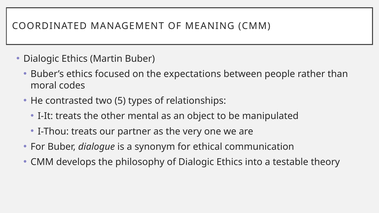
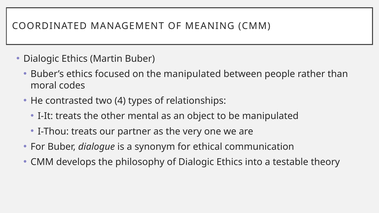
the expectations: expectations -> manipulated (192, 74)
5: 5 -> 4 (120, 101)
